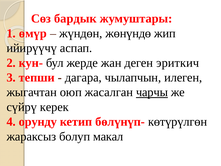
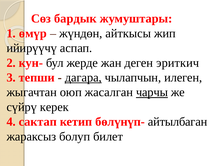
жөнүндө: жөнүндө -> айткысы (128, 33)
дагара underline: none -> present (83, 77)
орунду: орунду -> сактап (38, 122)
көтүрүлгөн: көтүрүлгөн -> айтылбаган (178, 122)
макал: макал -> билет (108, 136)
